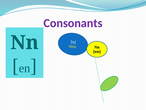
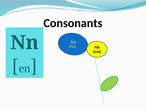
Consonants colour: purple -> black (73, 23)
